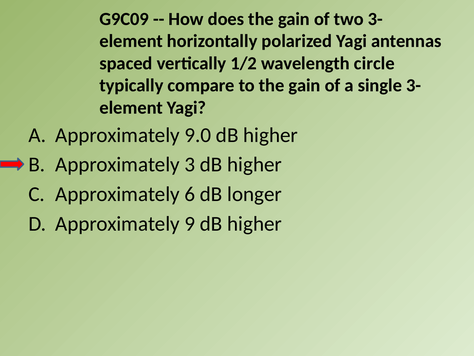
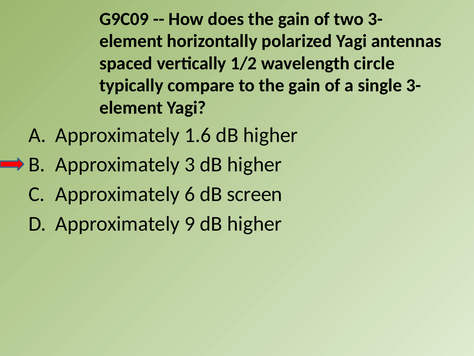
9.0: 9.0 -> 1.6 (198, 135)
longer: longer -> screen (255, 194)
